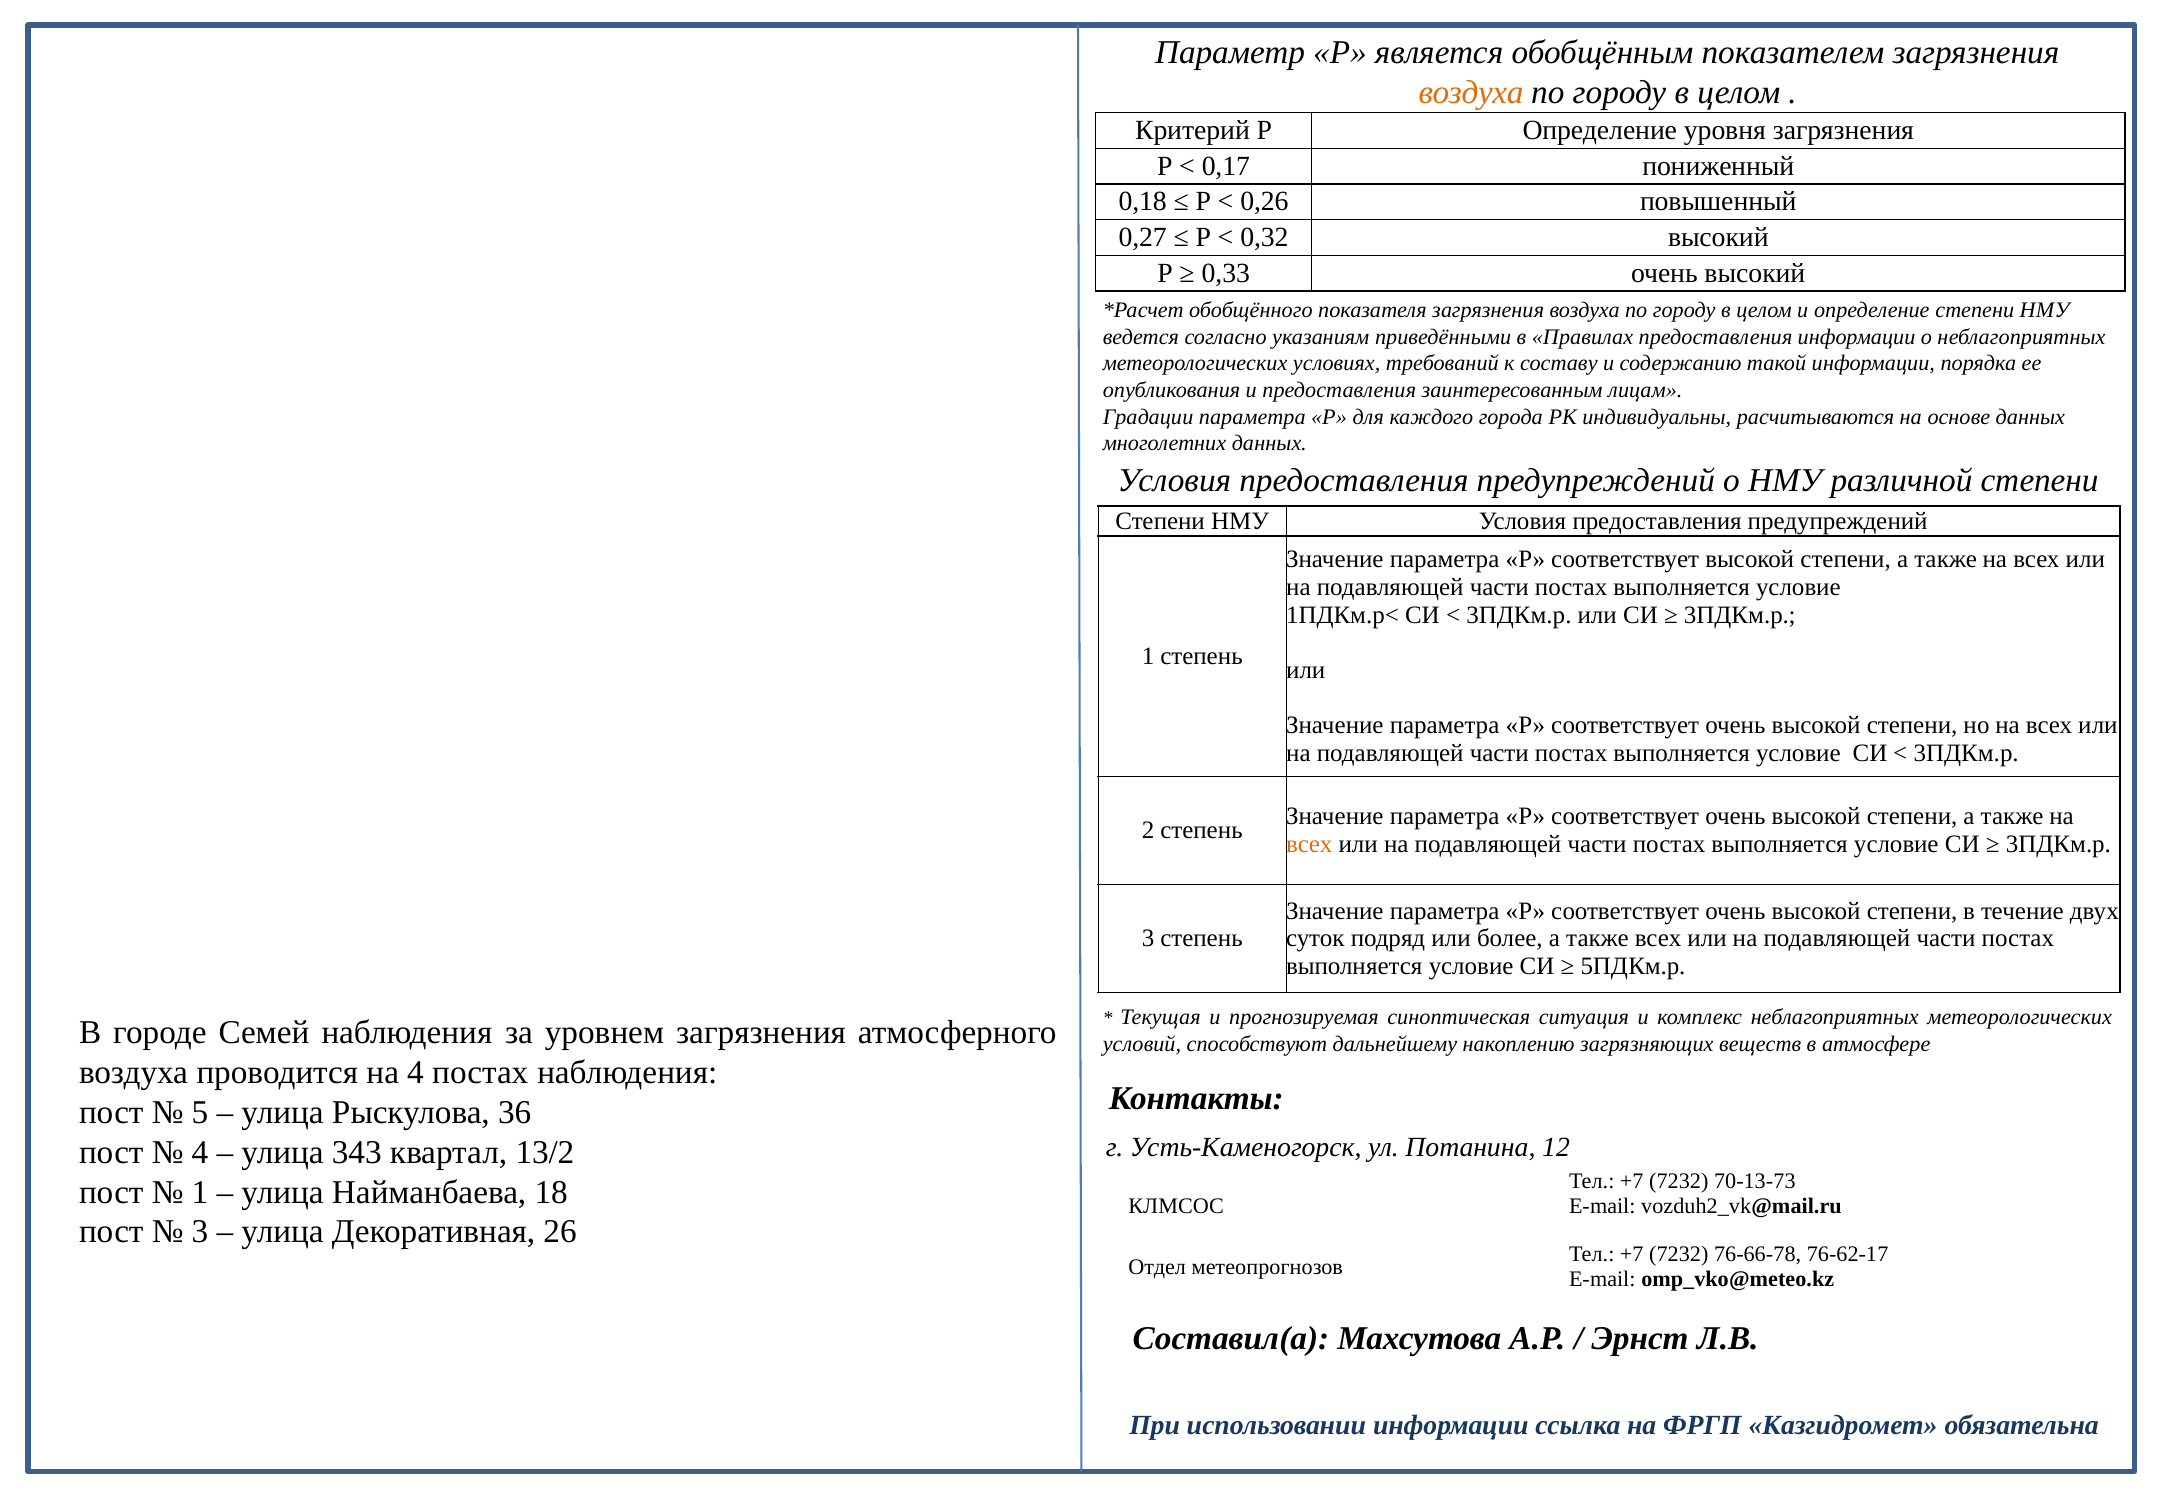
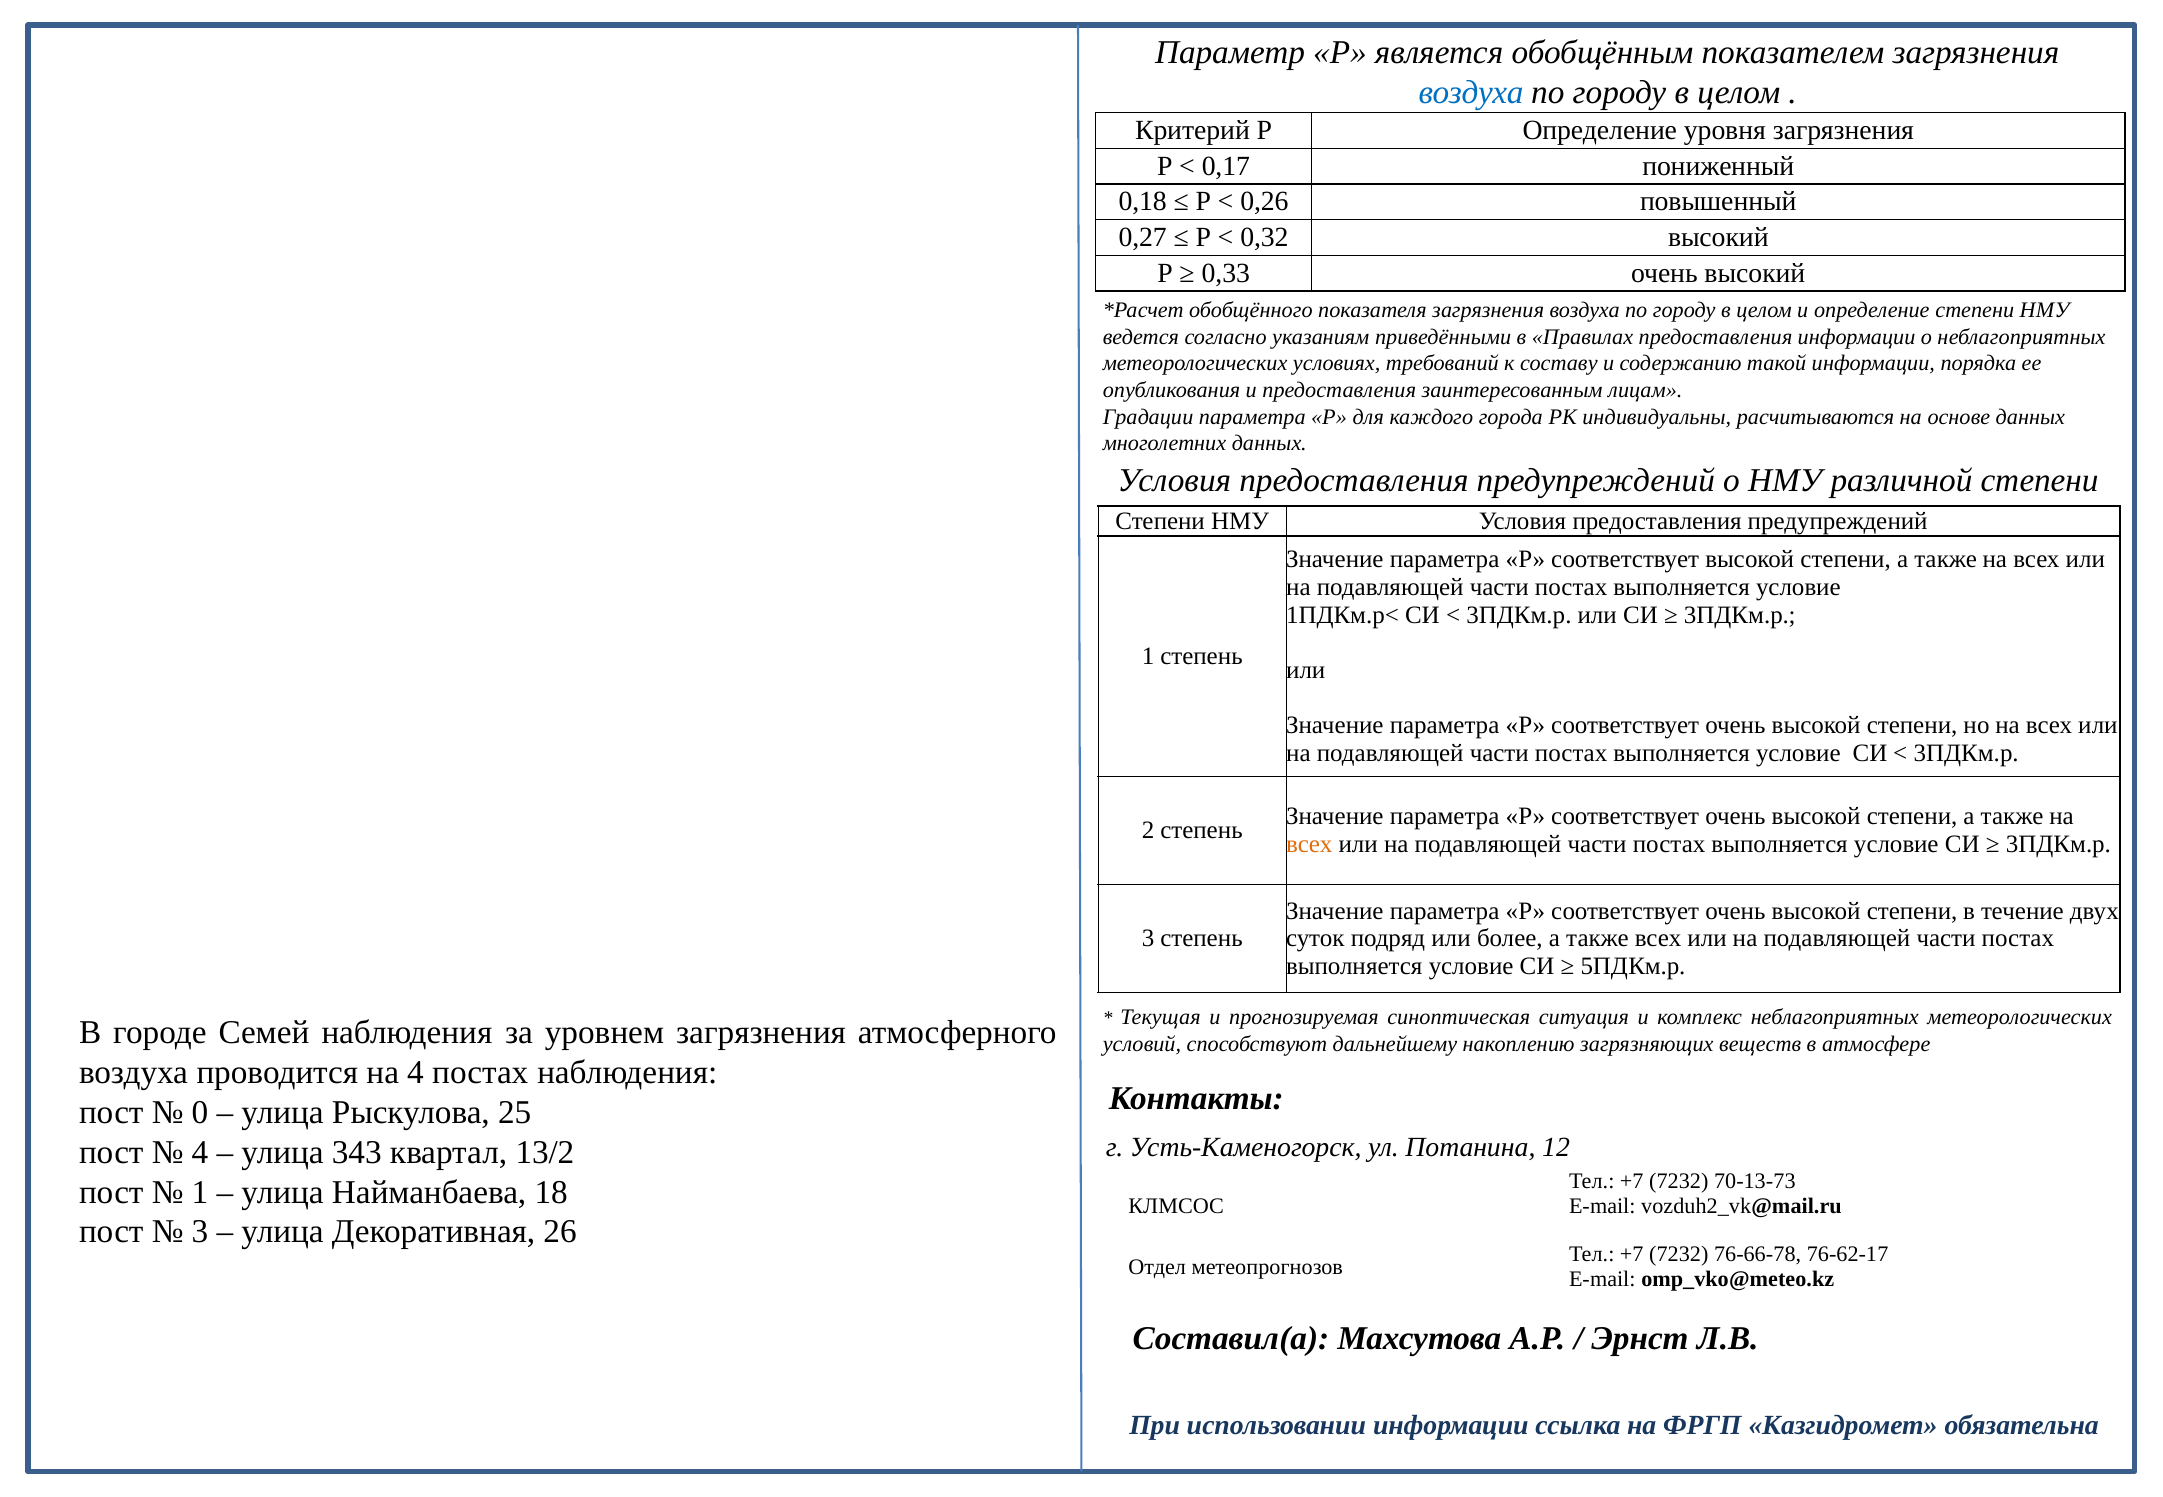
воздуха colour: orange -> blue (1471, 92)
5: 5 -> 0 (200, 1113)
36: 36 -> 25 (515, 1113)
